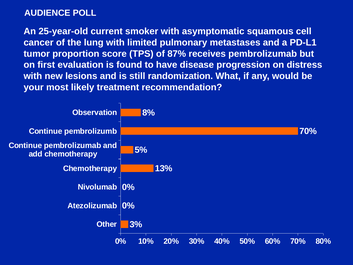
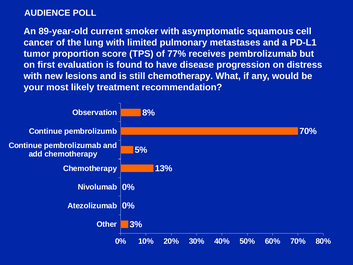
25-year-old: 25-year-old -> 89-year-old (63, 31)
87%: 87% -> 77% (177, 54)
still randomization: randomization -> chemotherapy (180, 76)
